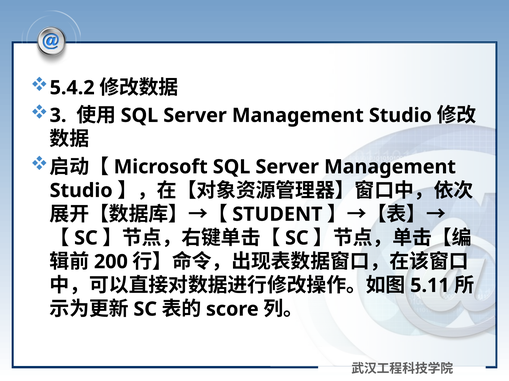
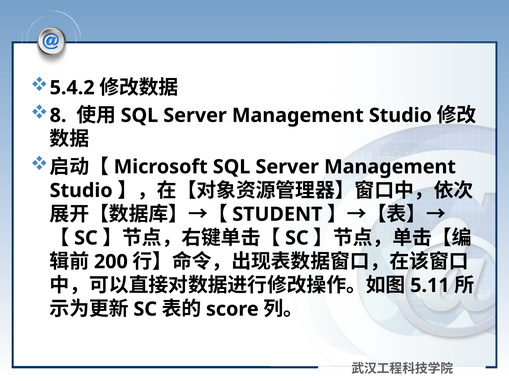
3: 3 -> 8 (58, 116)
